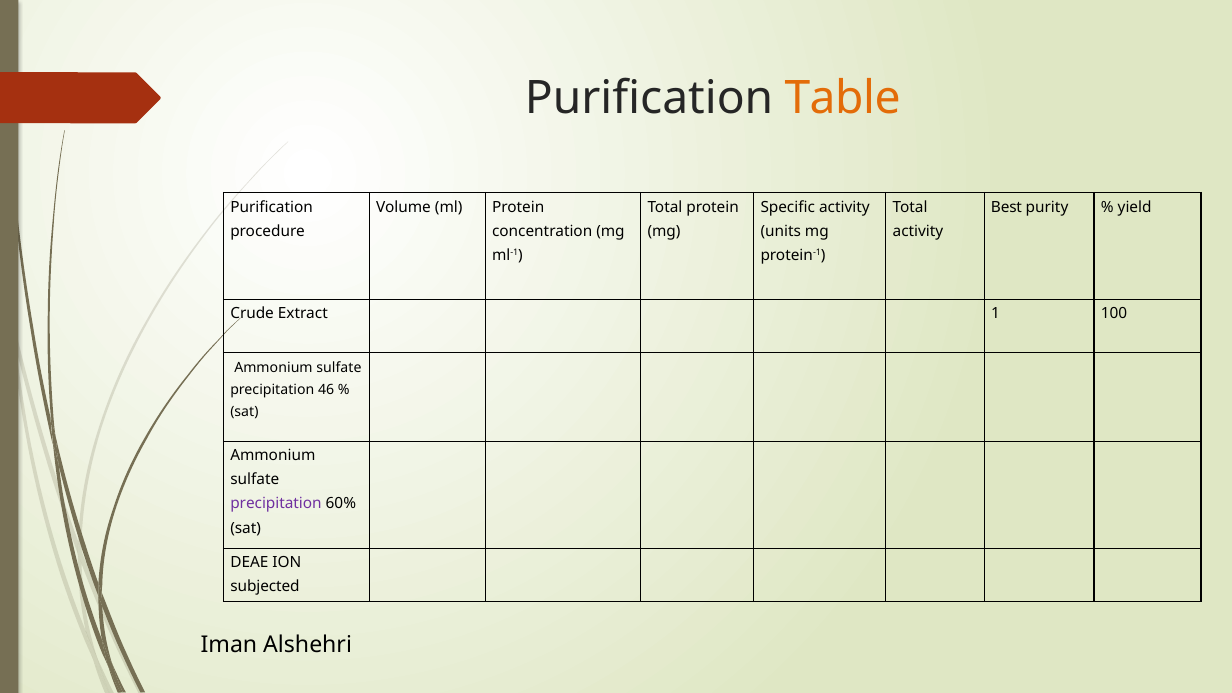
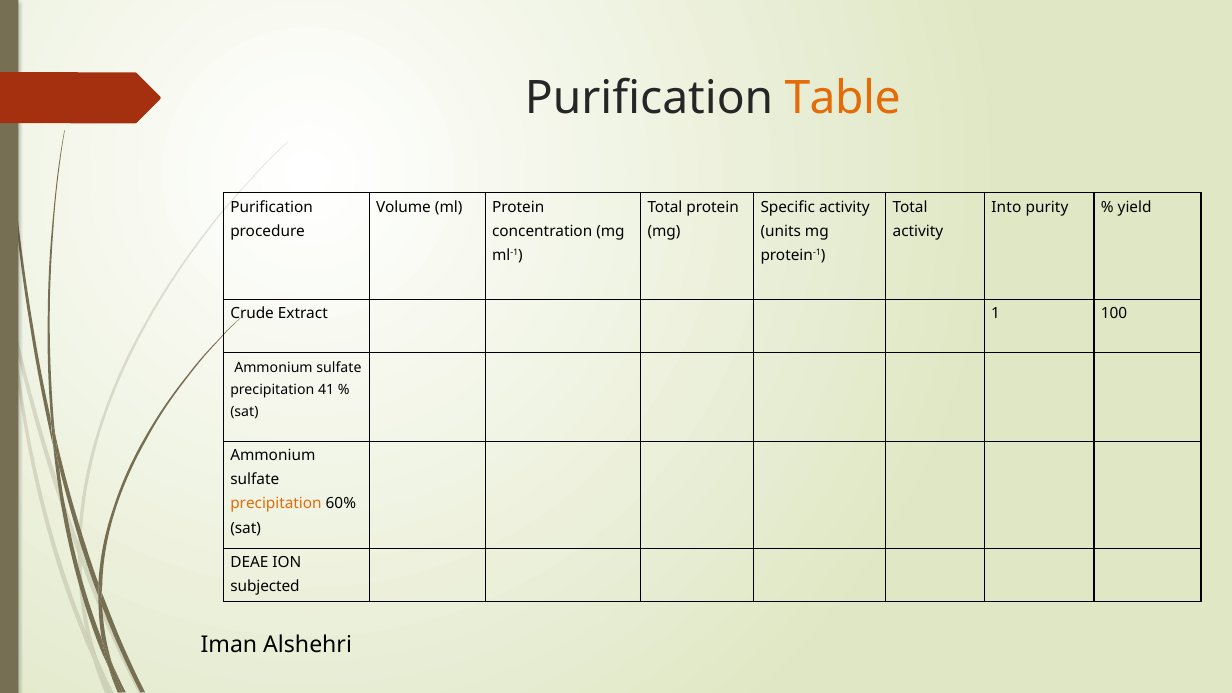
Best: Best -> Into (1006, 207)
46: 46 -> 41 (326, 390)
precipitation colour: purple -> orange (276, 504)
